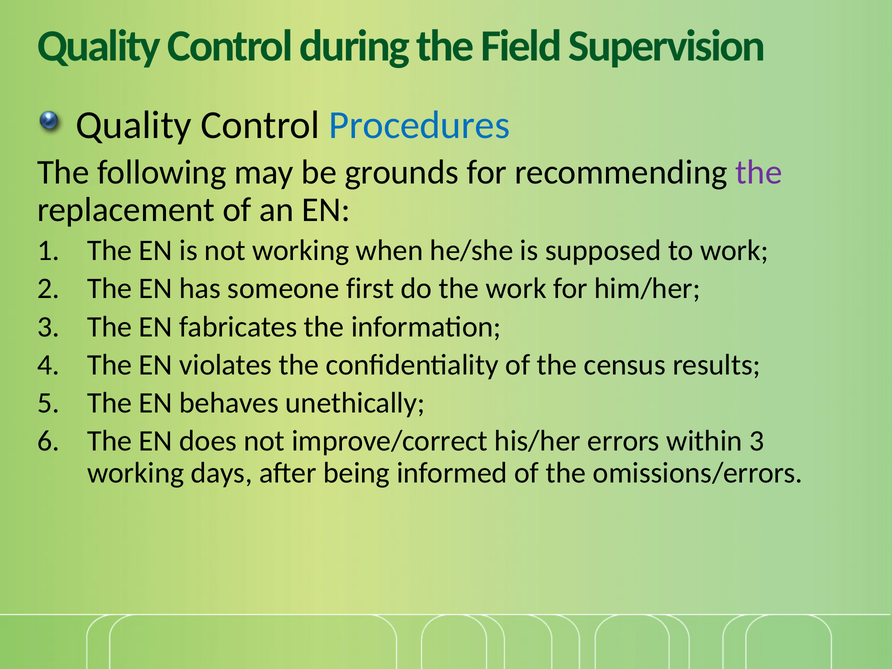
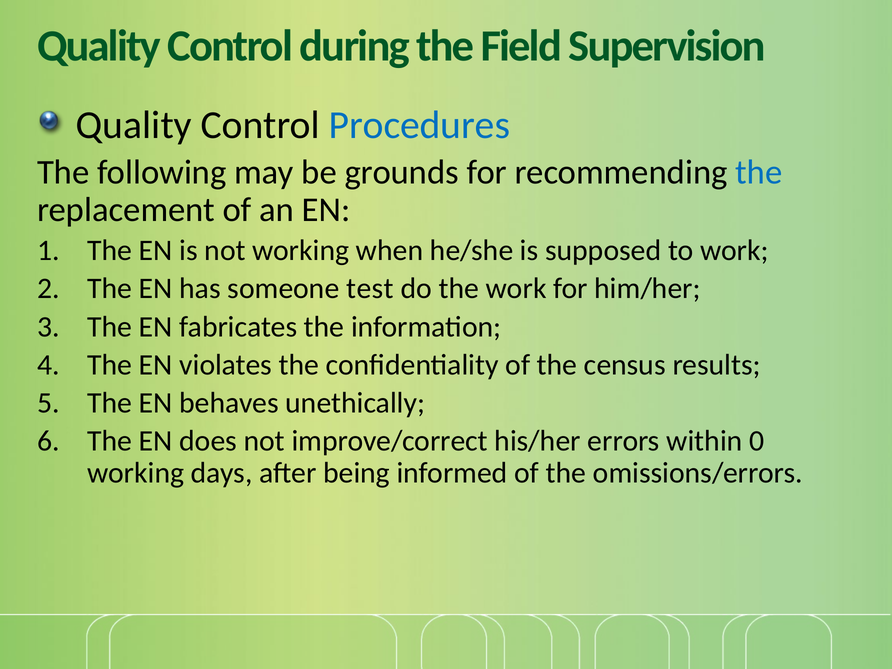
the colour: purple -> blue (759, 172)
first: first -> test (370, 289)
within 3: 3 -> 0 (757, 441)
